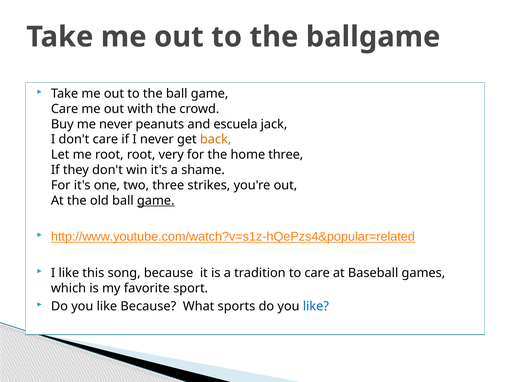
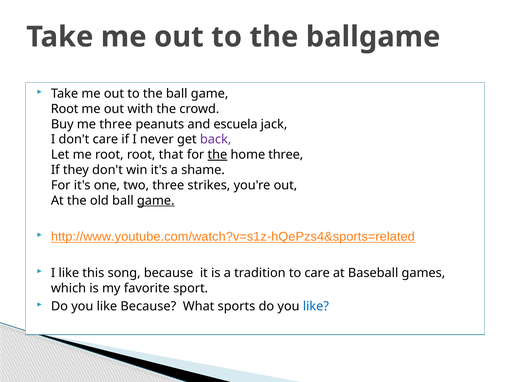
Care: Care -> Root (65, 109)
me never: never -> three (116, 124)
back colour: orange -> purple (216, 140)
very: very -> that (171, 155)
the underline: none -> present (217, 155)
http://www.youtube.com/watch?v=s1z-hQePzs4&popular=related: http://www.youtube.com/watch?v=s1z-hQePzs4&popular=related -> http://www.youtube.com/watch?v=s1z-hQePzs4&sports=related (233, 237)
